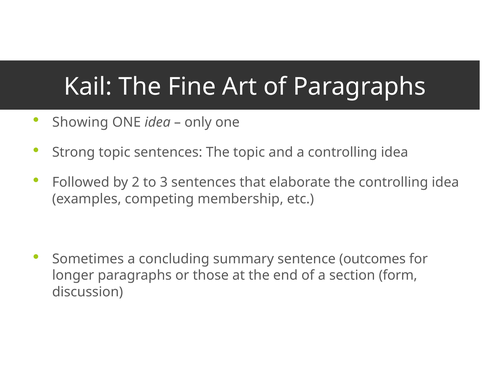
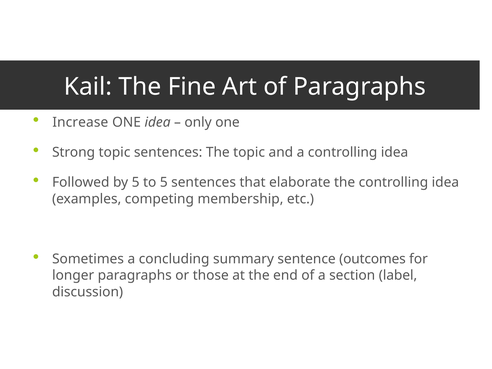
Showing: Showing -> Increase (80, 122)
by 2: 2 -> 5 (136, 182)
to 3: 3 -> 5 (164, 182)
form: form -> label (398, 275)
